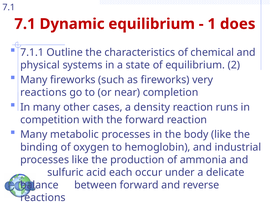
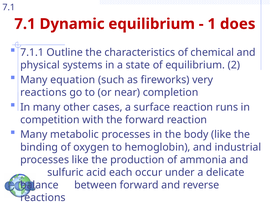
Many fireworks: fireworks -> equation (73, 80)
density: density -> surface (152, 107)
